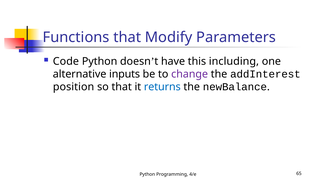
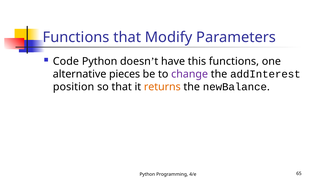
this including: including -> functions (234, 61)
inputs: inputs -> pieces (125, 74)
returns colour: blue -> orange (162, 87)
